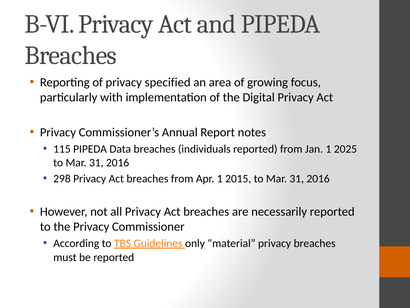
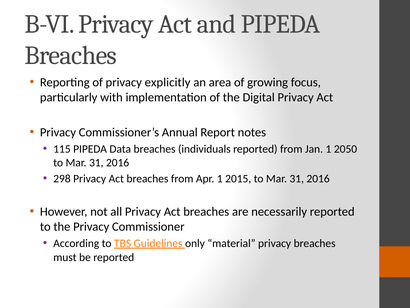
specified: specified -> explicitly (168, 82)
2025: 2025 -> 2050 (346, 149)
